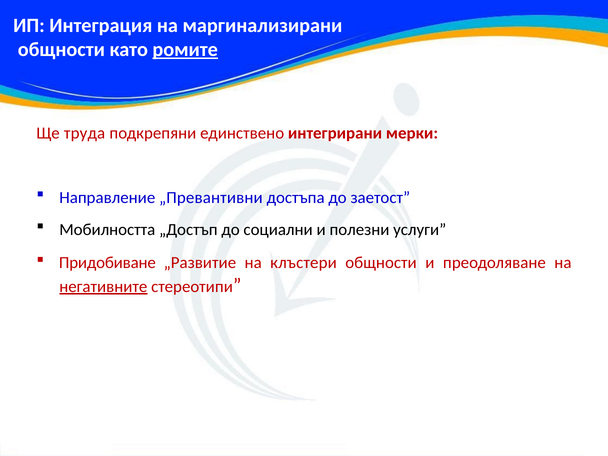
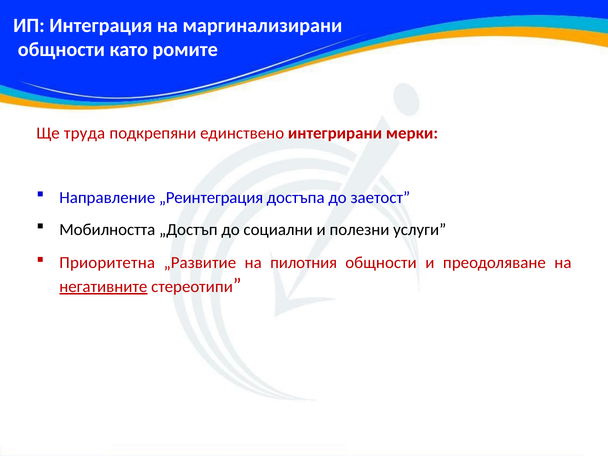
ромите underline: present -> none (185, 50)
„Превантивни: „Превантивни -> „Реинтеграция (211, 197)
Придобиване: Придобиване -> Приоритетна (107, 263)
клъстери: клъстери -> пилотния (304, 263)
